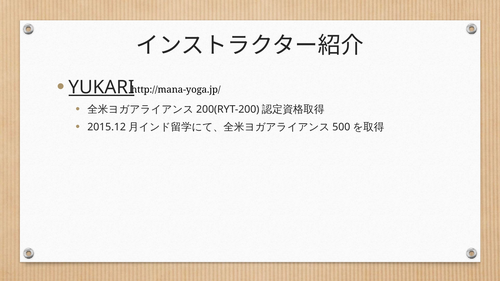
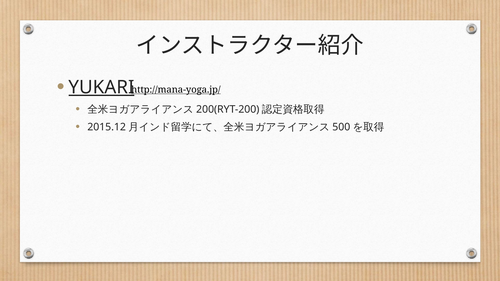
http://mana-yoga.jp/ underline: none -> present (176, 90)
